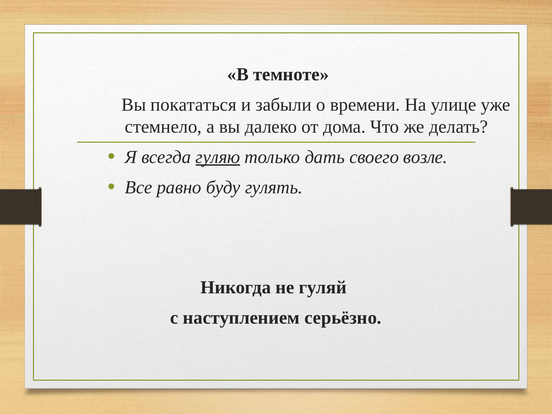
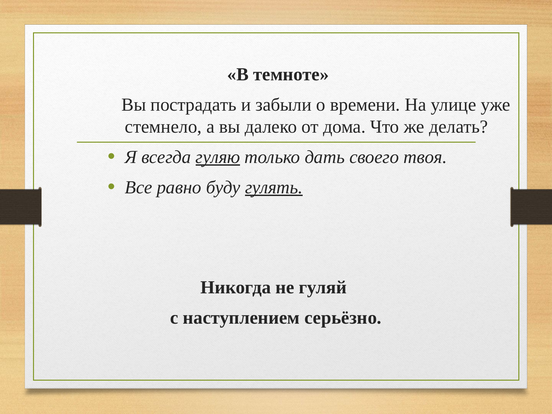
покататься: покататься -> пострадать (194, 105)
возле: возле -> твоя (425, 157)
гулять underline: none -> present (274, 187)
